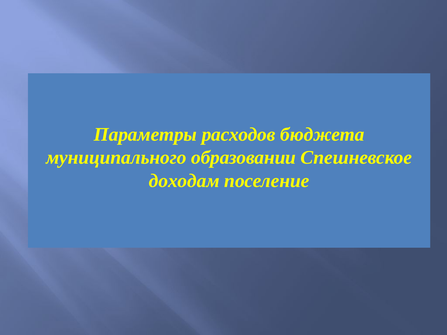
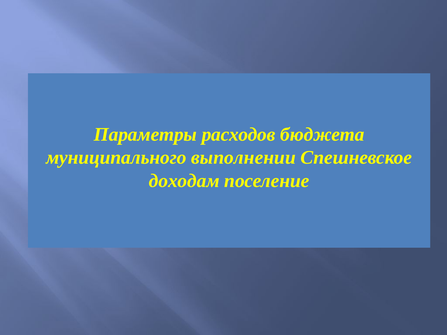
образовании: образовании -> выполнении (243, 158)
